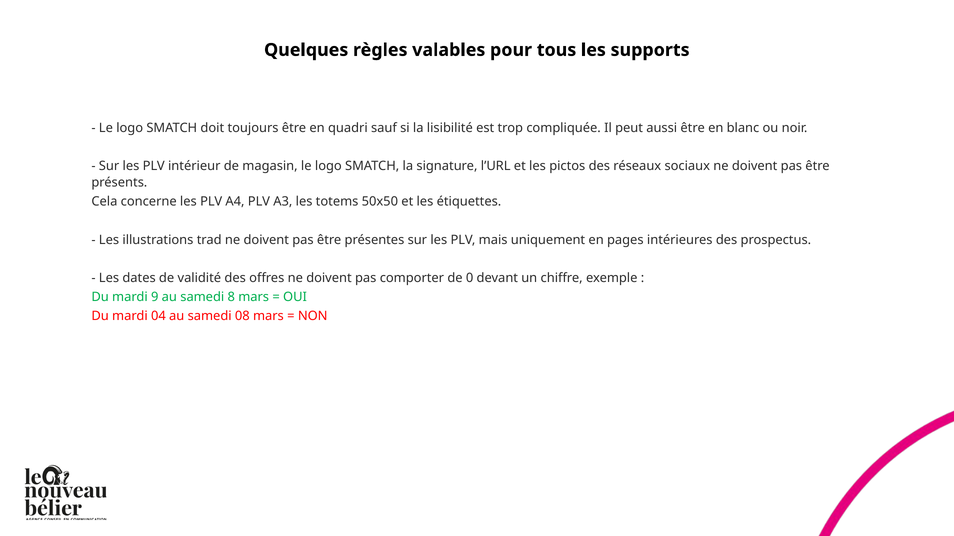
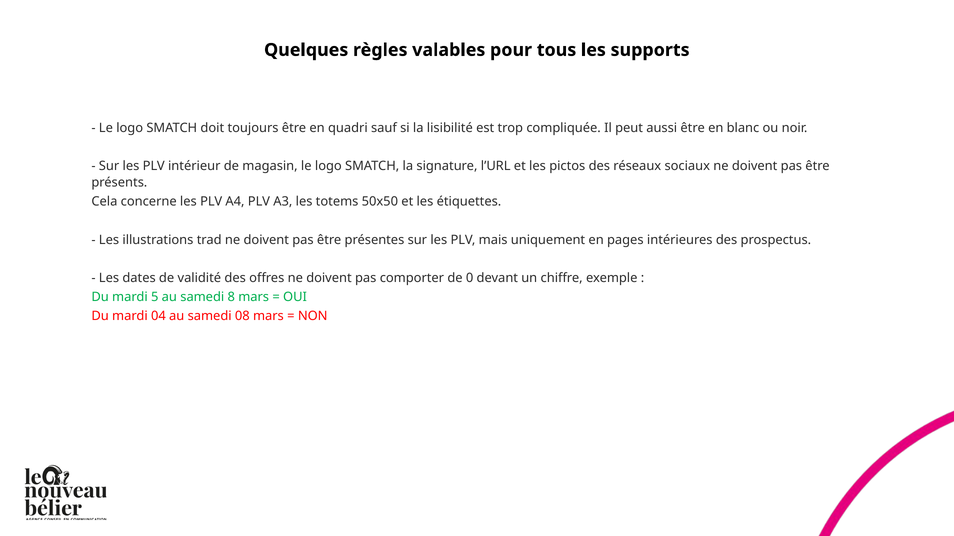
9: 9 -> 5 (155, 297)
